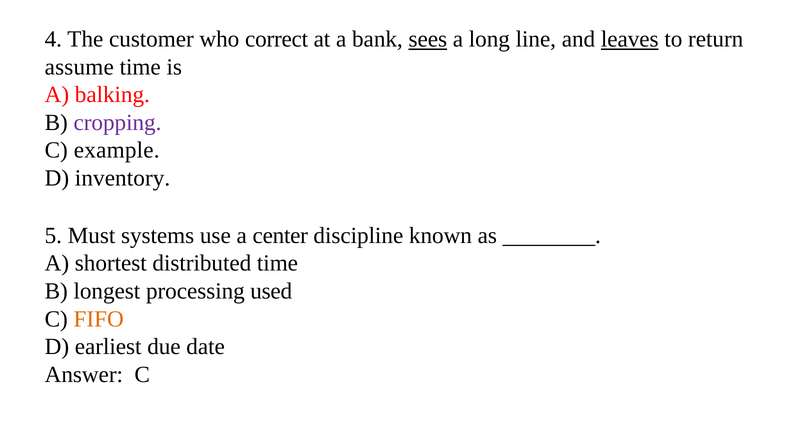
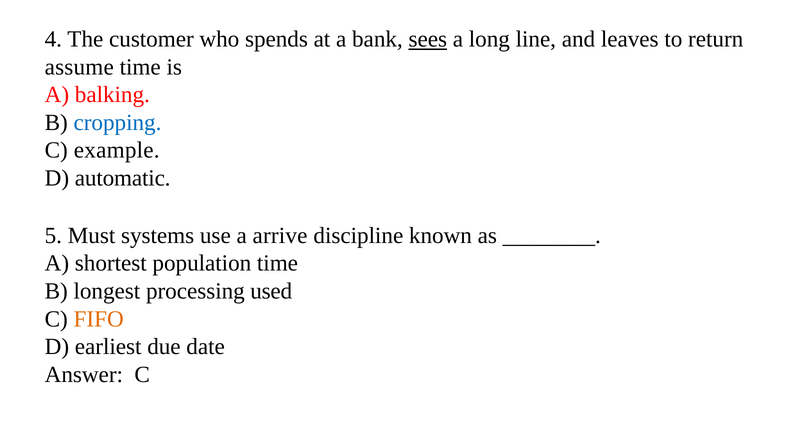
correct: correct -> spends (277, 39)
leaves underline: present -> none (630, 39)
cropping colour: purple -> blue (118, 123)
inventory: inventory -> automatic (123, 178)
center: center -> arrive (280, 236)
distributed: distributed -> population (202, 264)
